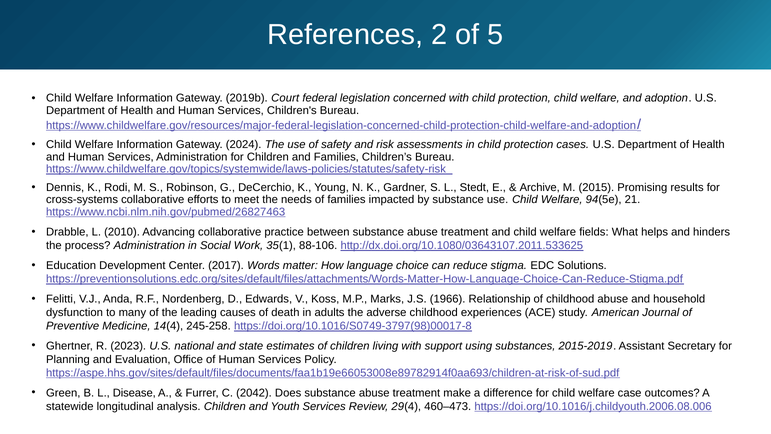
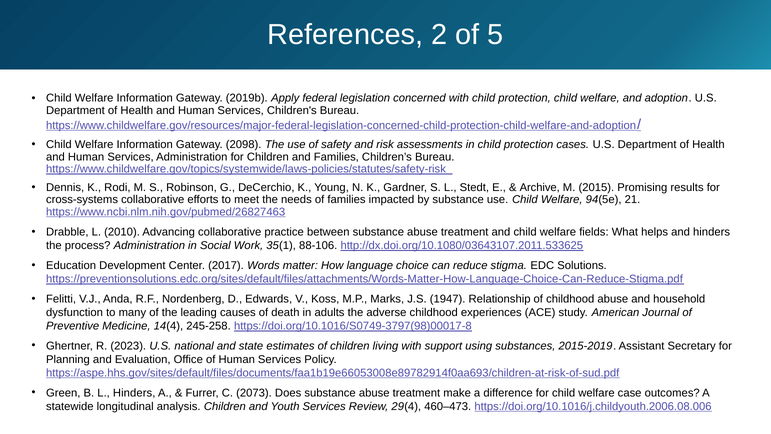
Court: Court -> Apply (285, 98)
2024: 2024 -> 2098 (244, 145)
1966: 1966 -> 1947 (448, 299)
L Disease: Disease -> Hinders (134, 393)
2042: 2042 -> 2073 (254, 393)
